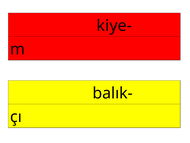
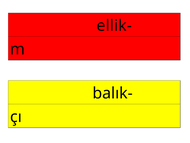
kiye-: kiye- -> ellik- (114, 26)
